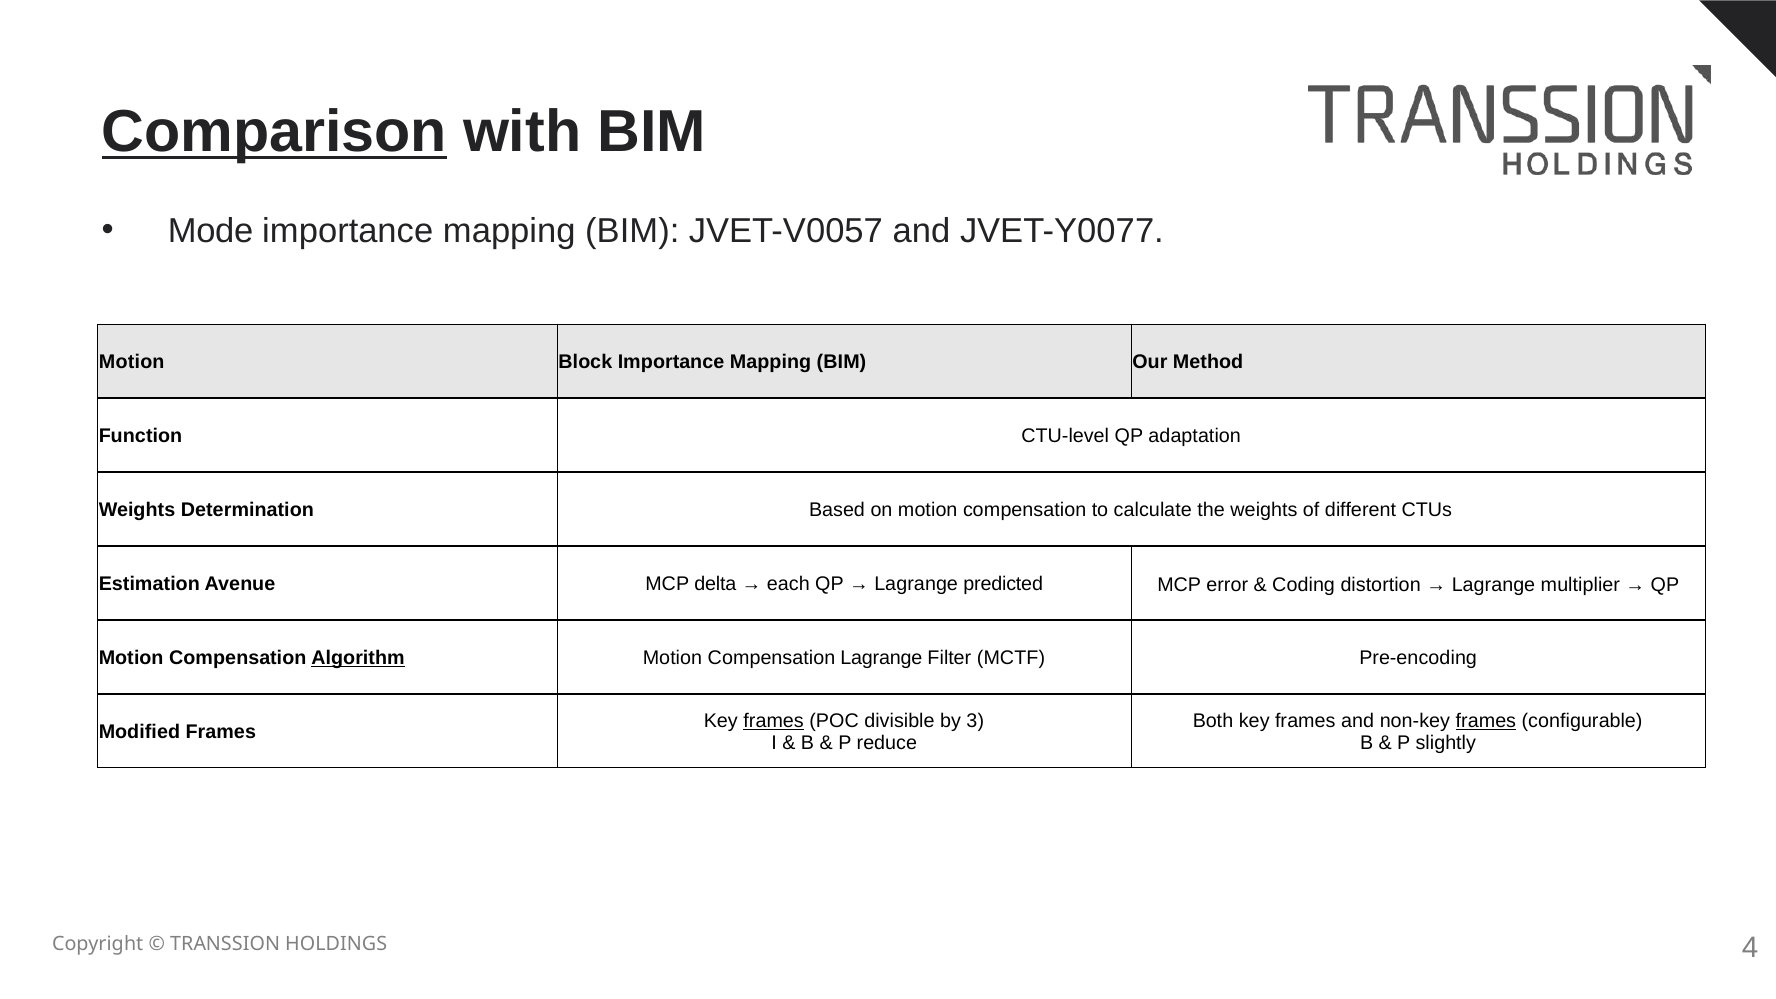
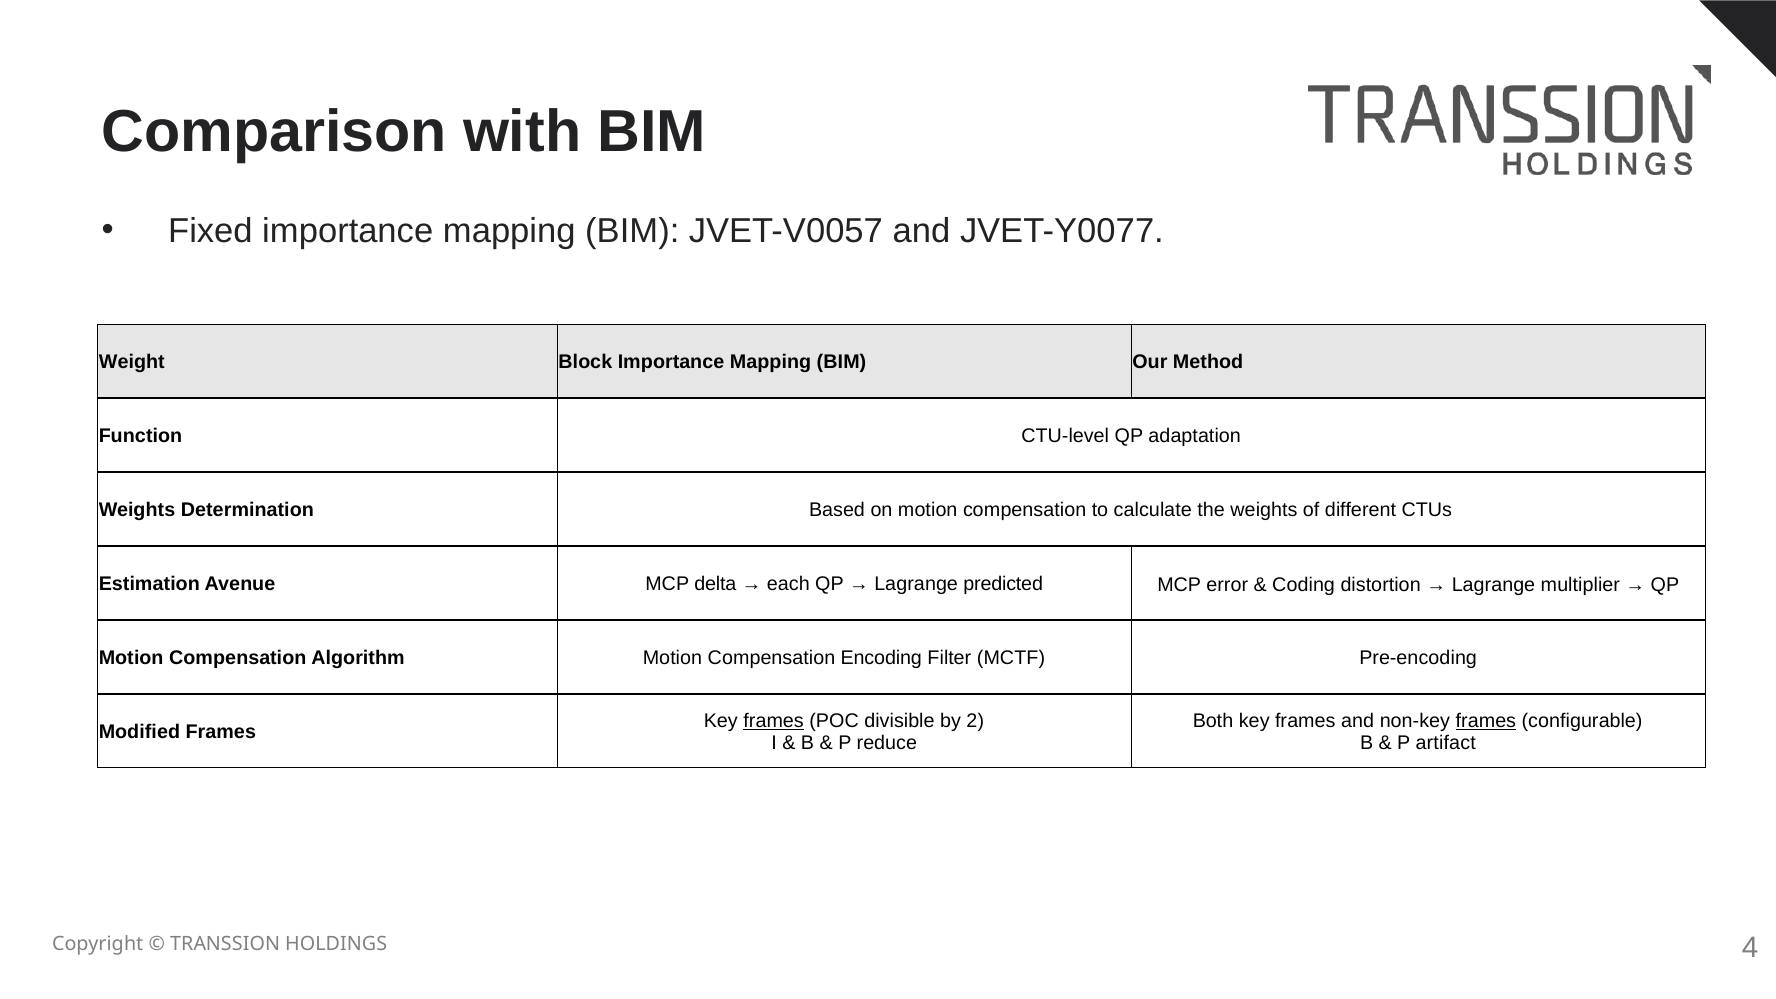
Comparison underline: present -> none (274, 132)
Mode: Mode -> Fixed (210, 231)
Motion: Motion -> Weight (132, 362)
Algorithm underline: present -> none (358, 658)
Compensation Lagrange: Lagrange -> Encoding (881, 658)
3: 3 -> 2 (975, 721)
slightly: slightly -> artifact (1446, 743)
